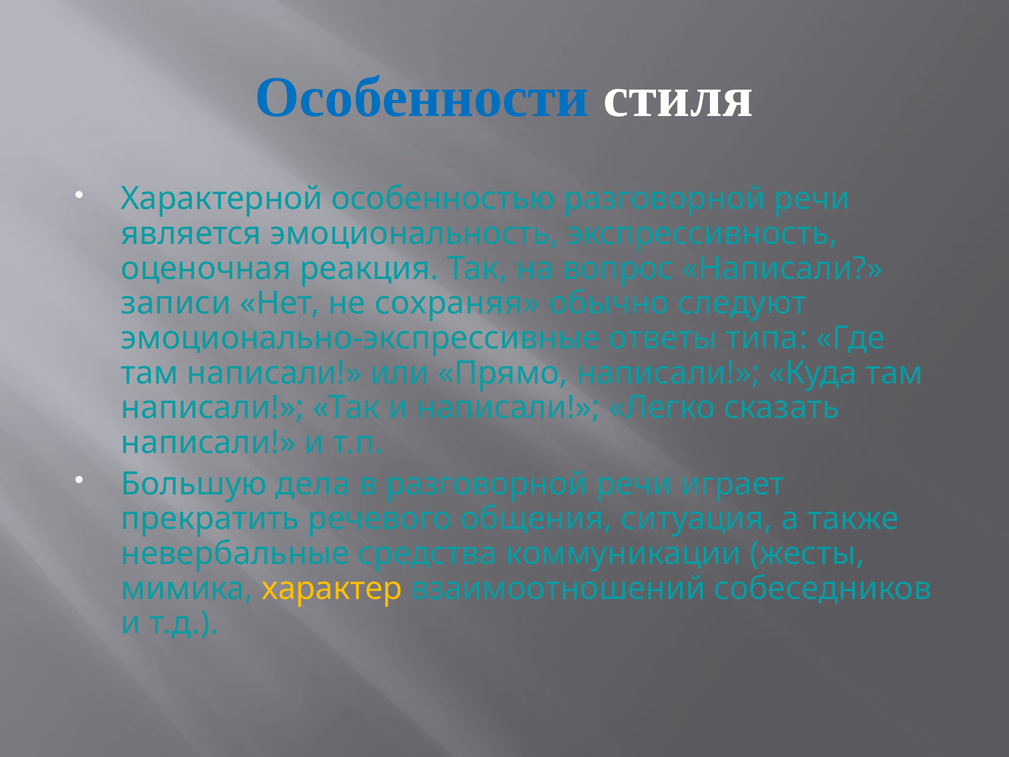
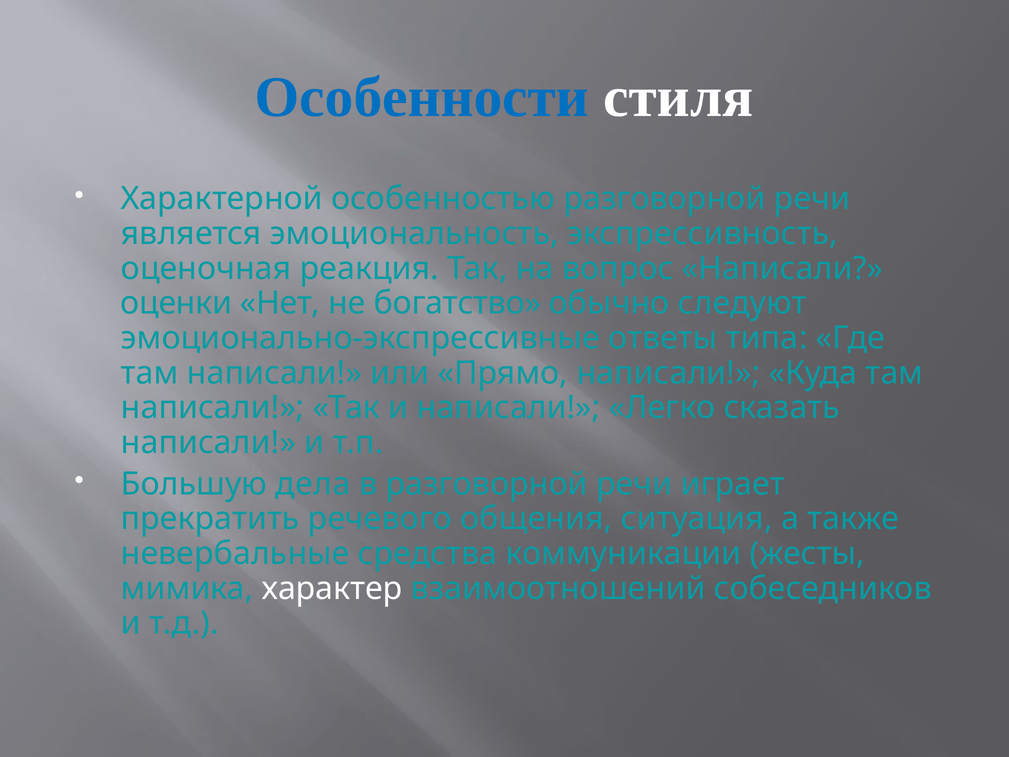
записи: записи -> оценки (176, 303)
сохраняя: сохраняя -> богатство (457, 303)
характер colour: yellow -> white (332, 588)
